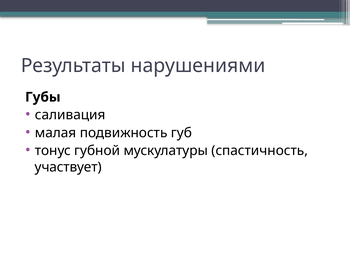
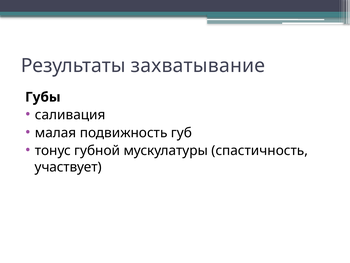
нарушениями: нарушениями -> захватывание (198, 66)
